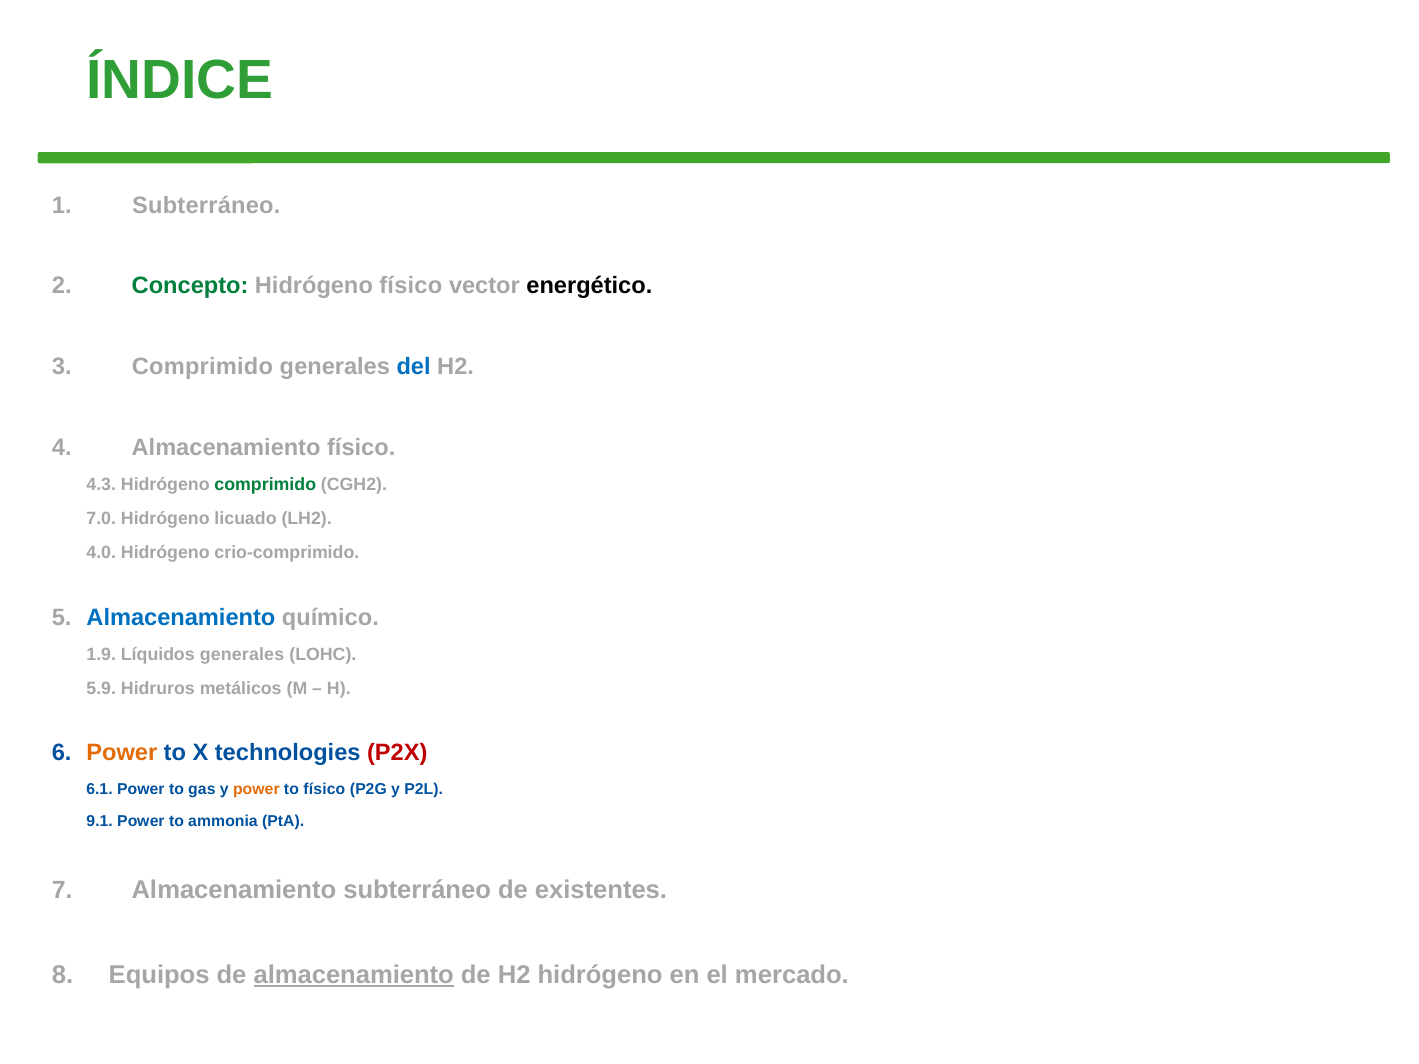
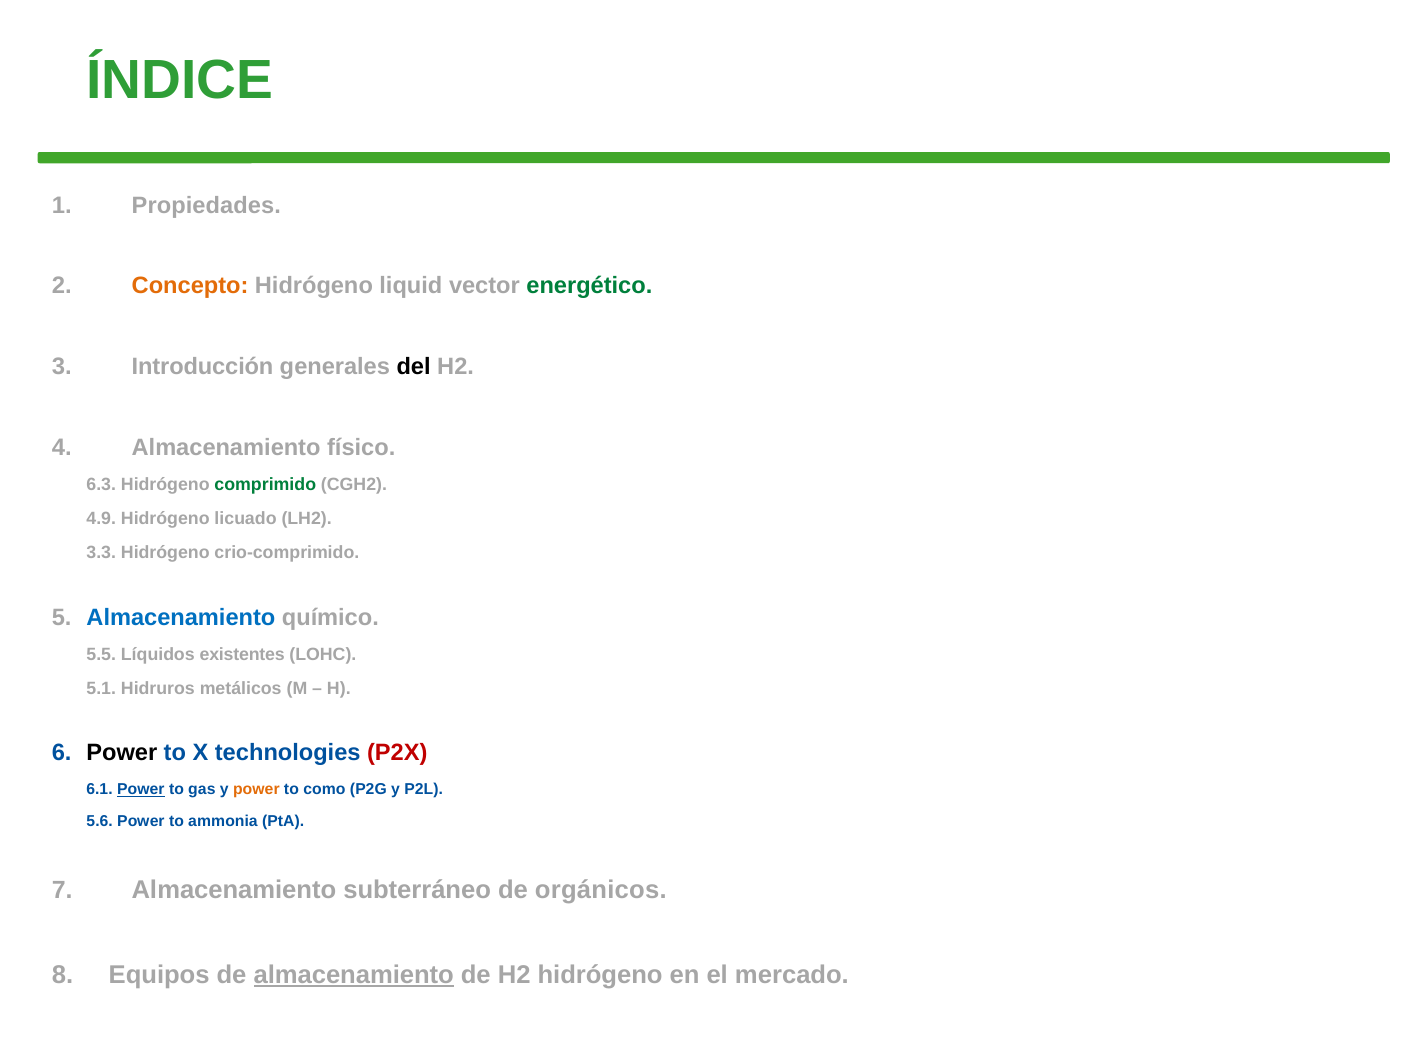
Subterráneo: Subterráneo -> Propiedades (206, 205)
Concepto colour: green -> orange (190, 286)
Hidrógeno físico: físico -> liquid (411, 286)
energético colour: black -> green (589, 286)
Comprimido: Comprimido -> Introducción (203, 367)
del colour: blue -> black (414, 367)
4.3: 4.3 -> 6.3 (101, 485)
7.0: 7.0 -> 4.9 (101, 519)
4.0: 4.0 -> 3.3 (101, 553)
1.9: 1.9 -> 5.5 (101, 655)
Líquidos generales: generales -> existentes (242, 655)
5.9: 5.9 -> 5.1 (101, 689)
Power colour: orange -> black (122, 753)
Power underline: none -> present (141, 789)
to físico: físico -> como (324, 789)
9.1: 9.1 -> 5.6 (100, 821)
existentes: existentes -> orgánicos (601, 890)
